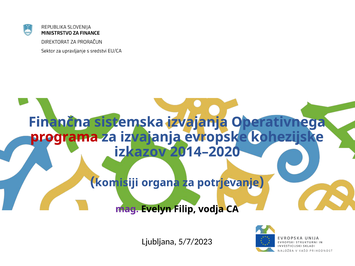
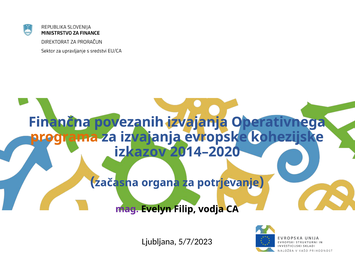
sistemska: sistemska -> povezanih (129, 122)
programa colour: red -> orange (64, 137)
komisiji: komisiji -> začasna (117, 183)
